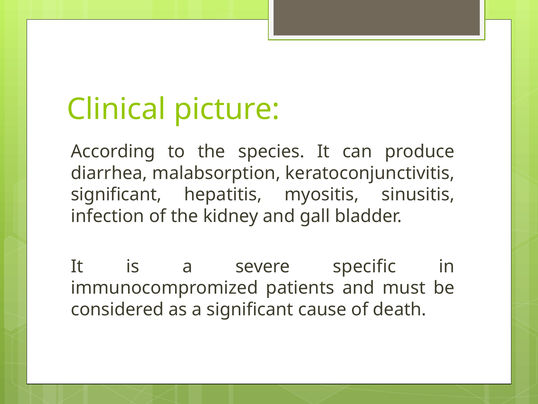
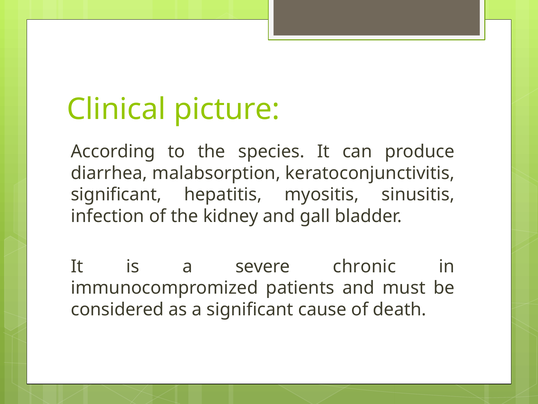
specific: specific -> chronic (364, 266)
